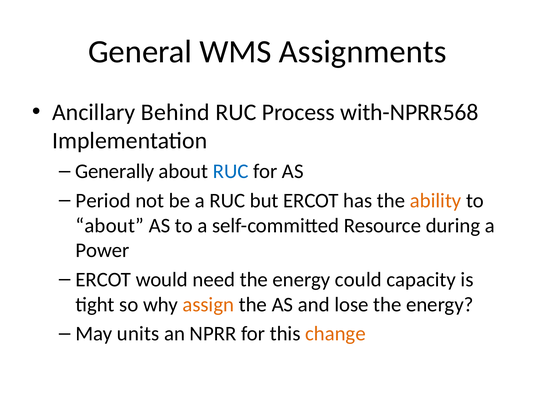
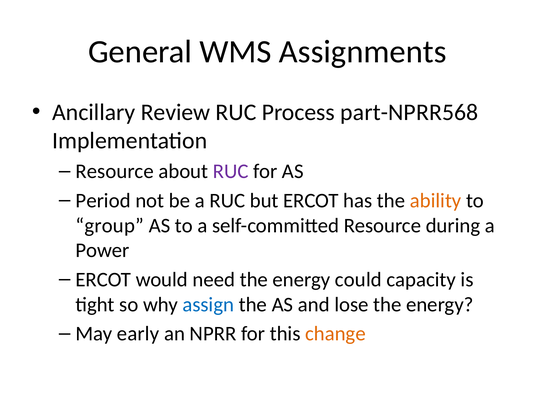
Behind: Behind -> Review (175, 112)
with-NPRR568: with-NPRR568 -> part-NPRR568 (409, 112)
Generally: Generally -> Resource (115, 171)
RUC colour: blue -> purple (231, 171)
about: about -> group (110, 226)
assign colour: orange -> blue (208, 305)
units: units -> early (138, 334)
